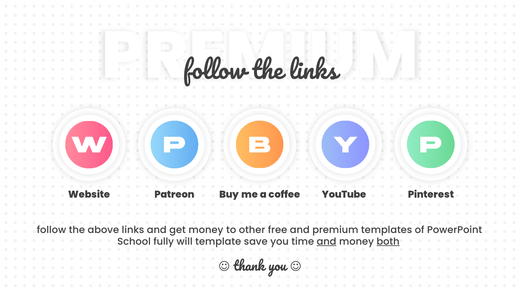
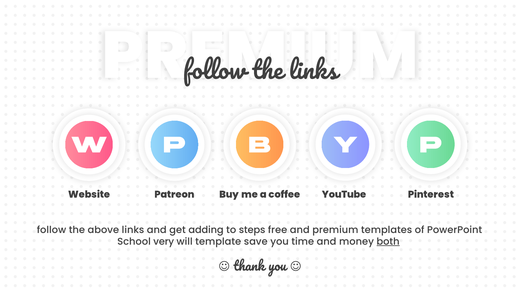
get money: money -> adding (206, 230)
other: other -> steps (252, 230)
fully: fully -> very (164, 242)
and underline: present -> none (327, 242)
